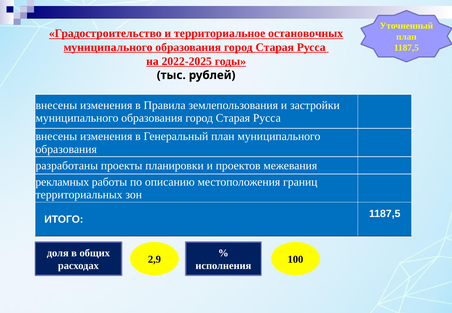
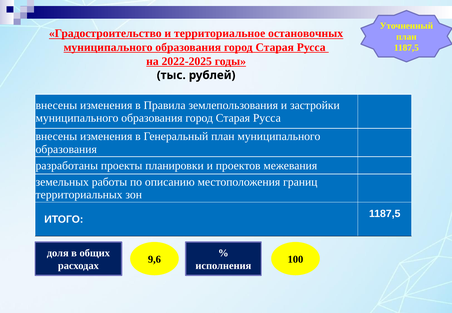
рекламных: рекламных -> земельных (62, 182)
2,9: 2,9 -> 9,6 (154, 259)
